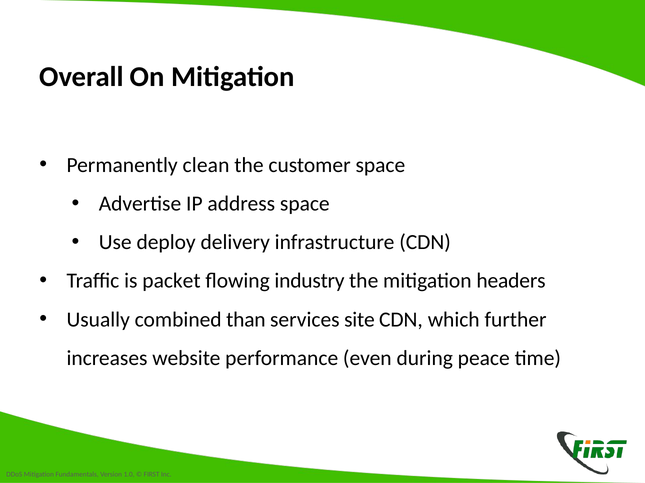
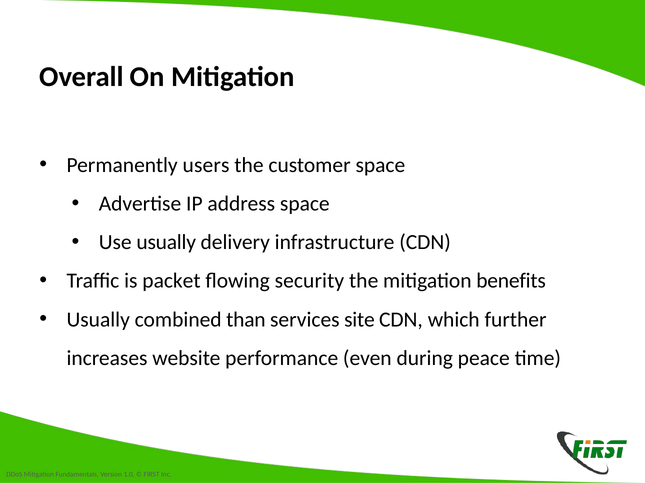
clean: clean -> users (206, 165)
Use deploy: deploy -> usually (166, 243)
industry: industry -> security (309, 281)
headers: headers -> benefits (511, 281)
